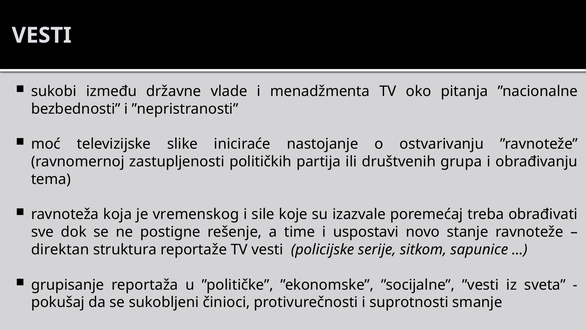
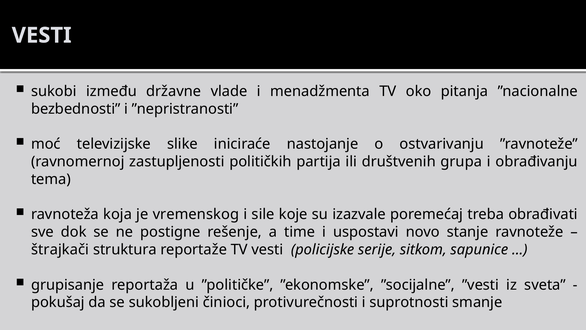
direktan: direktan -> štrajkači (60, 249)
